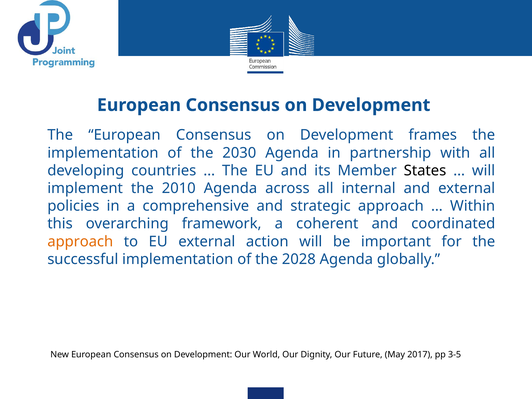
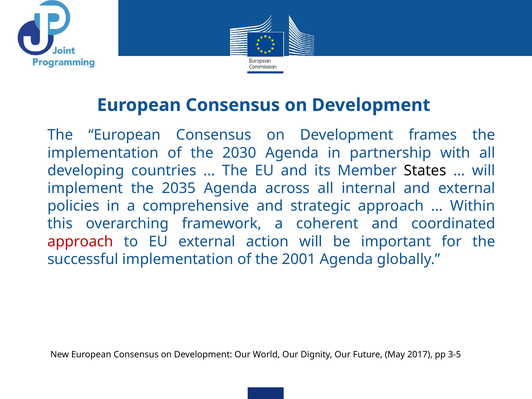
2010: 2010 -> 2035 (179, 188)
approach colour: orange -> red (80, 241)
2028: 2028 -> 2001 (299, 259)
